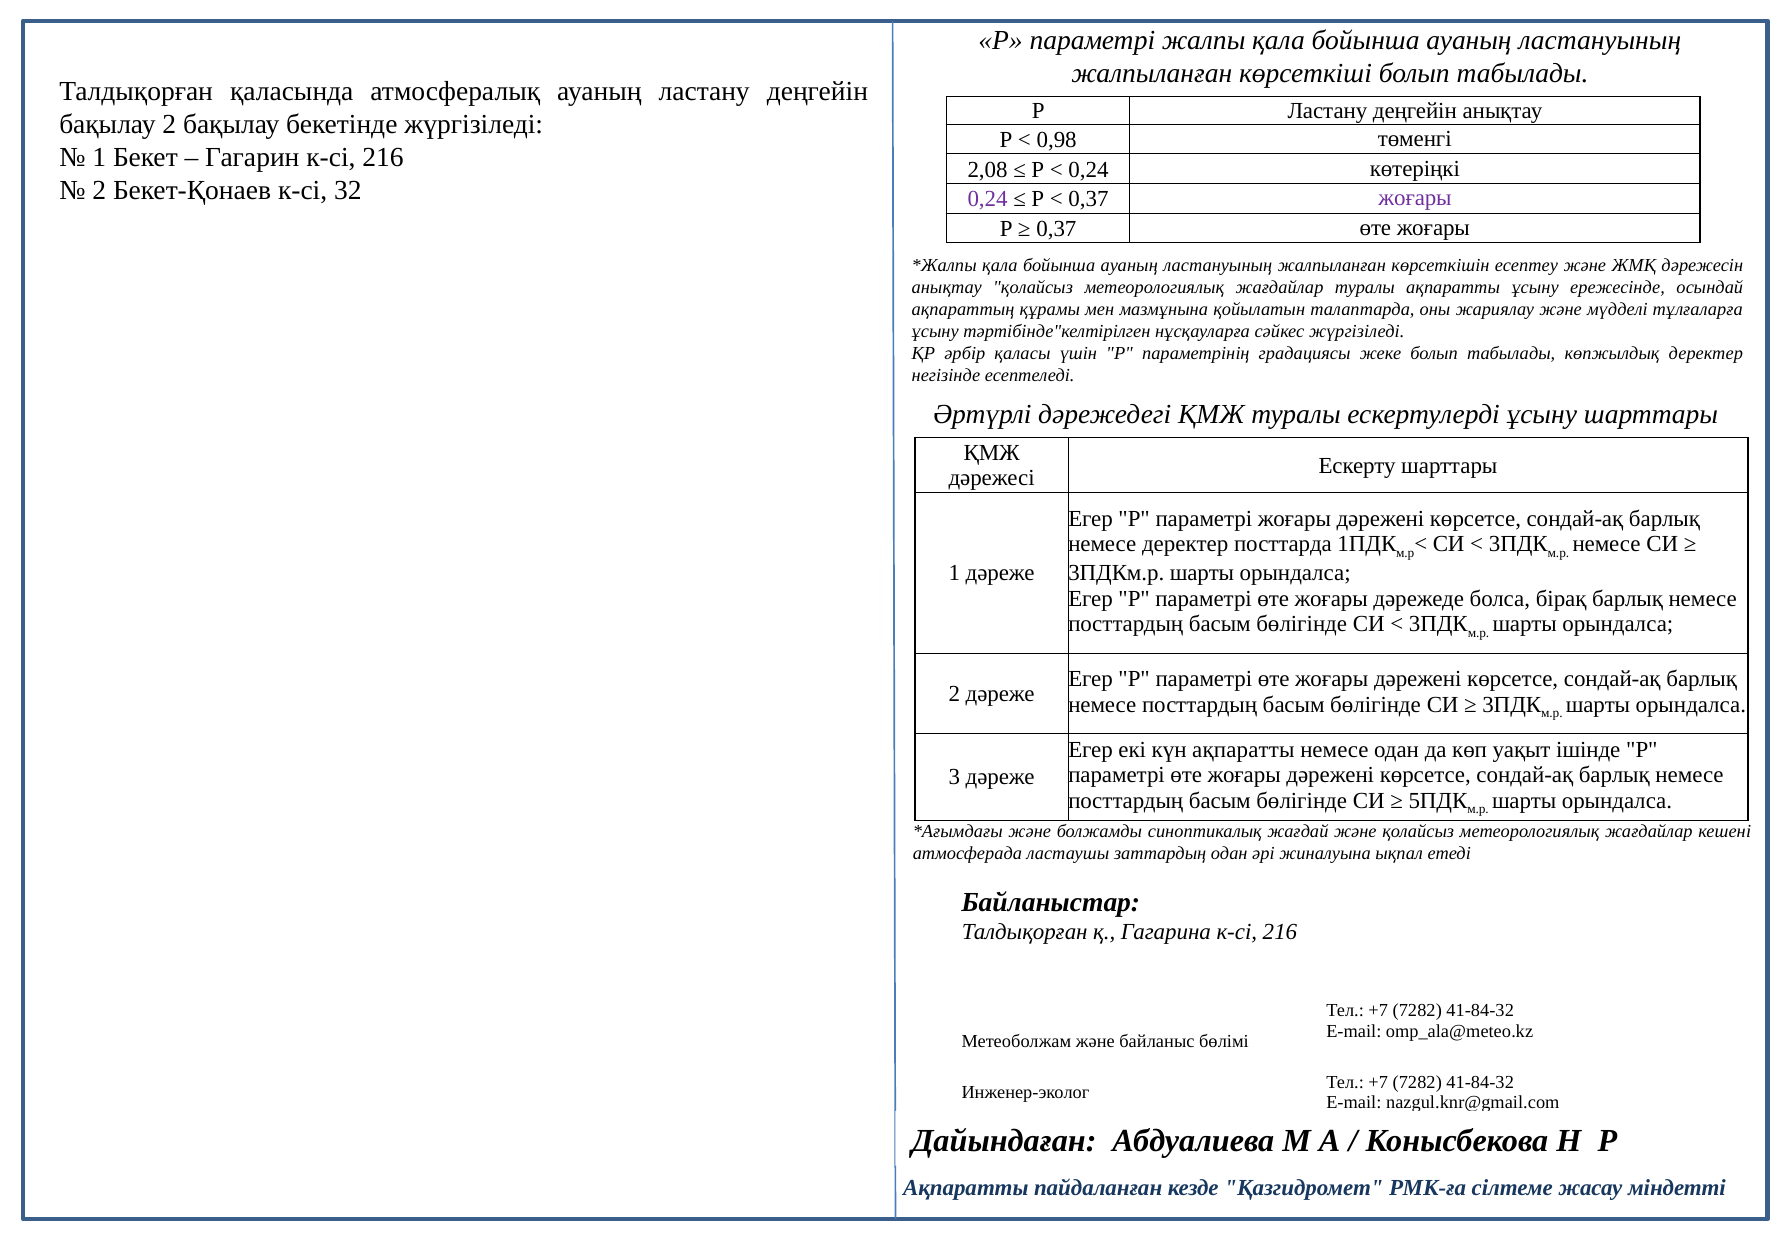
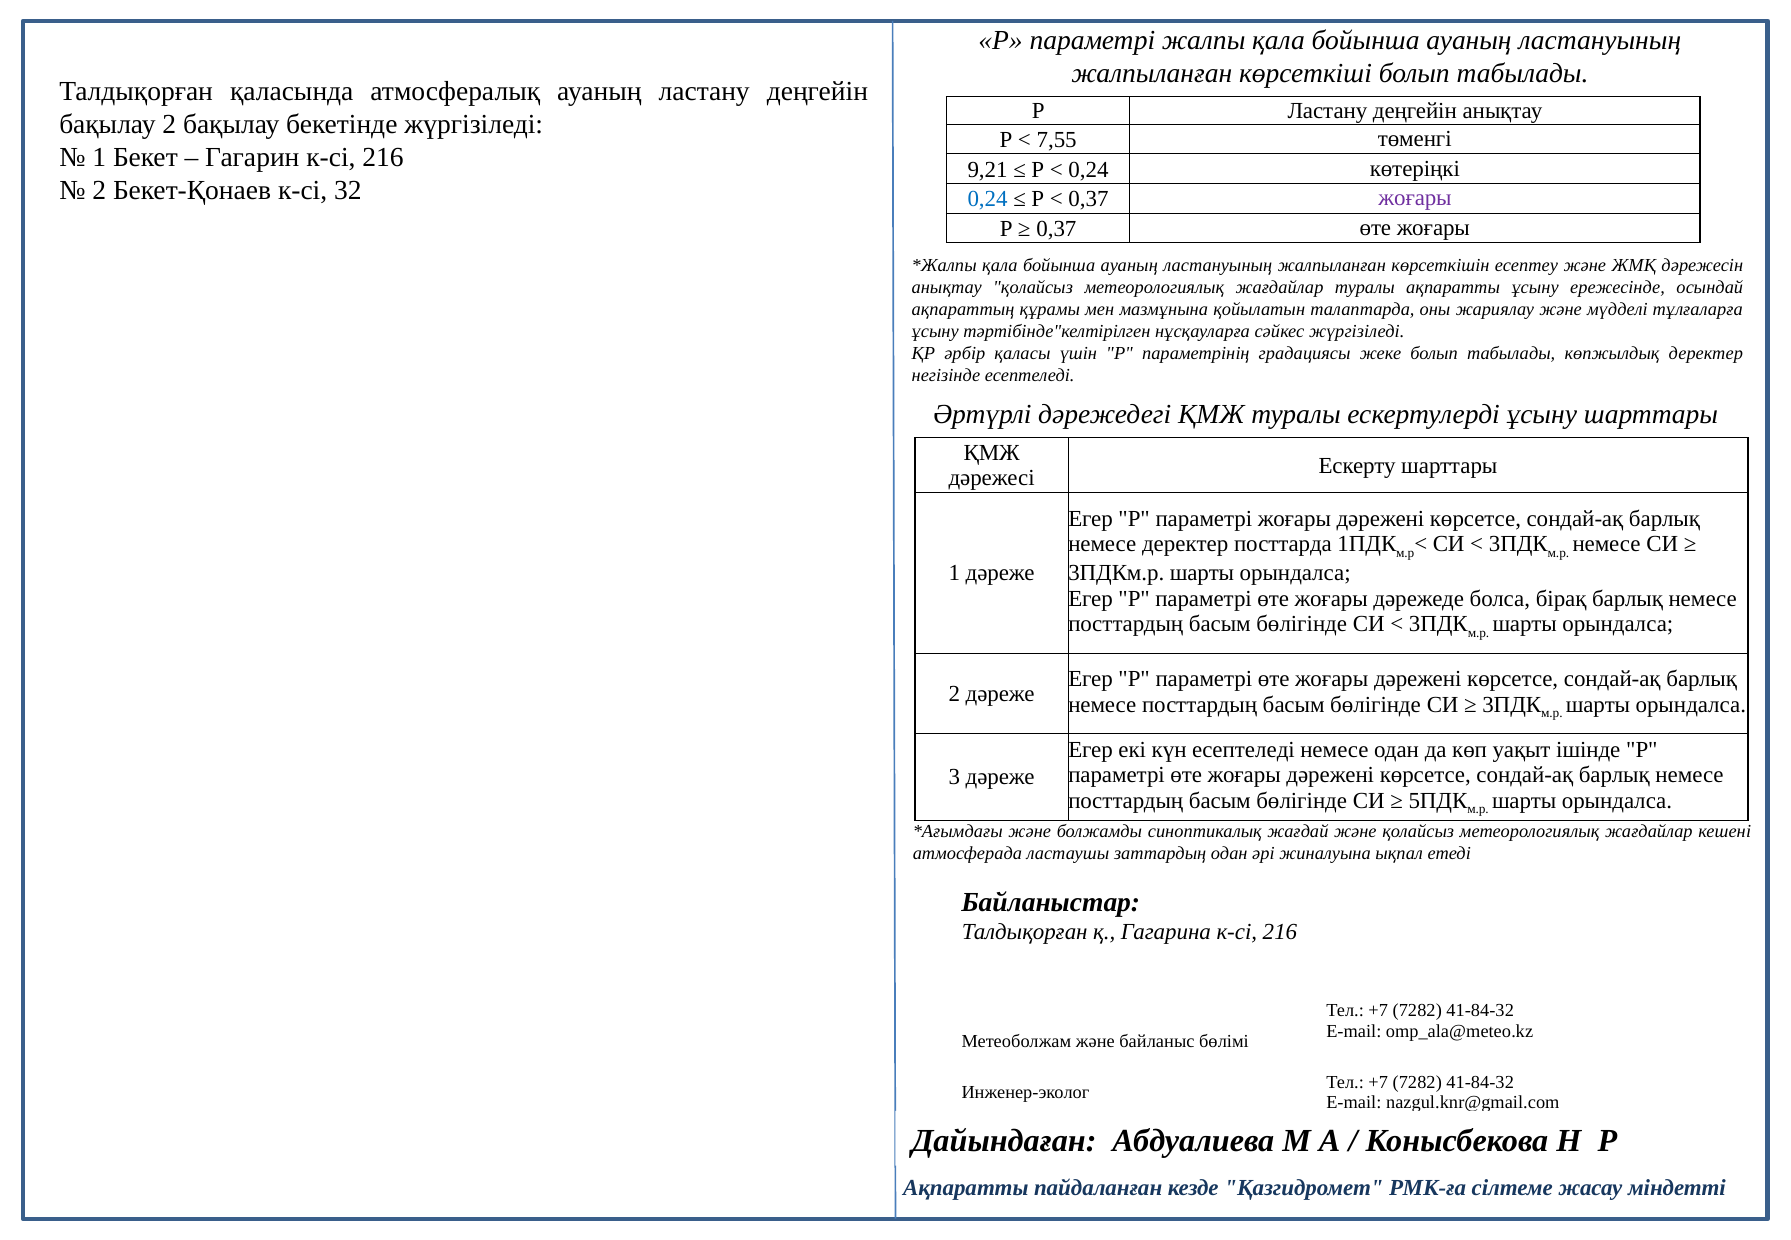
0,98: 0,98 -> 7,55 (1057, 140)
2,08: 2,08 -> 9,21 (988, 170)
0,24 colour: purple -> blue (988, 199)
күн ақпаратты: ақпаратты -> есептеледі (1243, 750)
